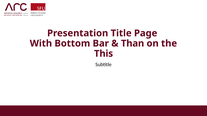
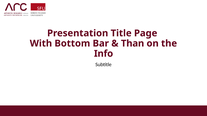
This: This -> Info (104, 54)
